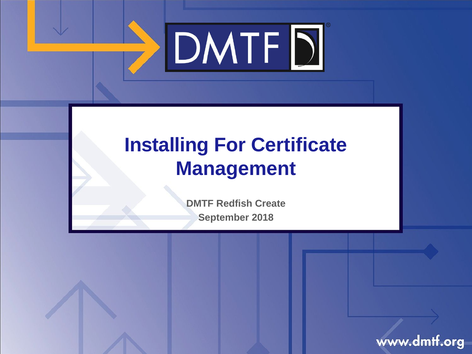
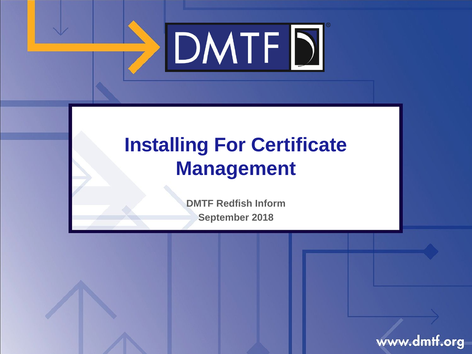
Create: Create -> Inform (270, 204)
